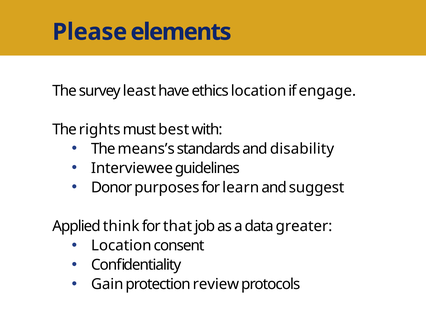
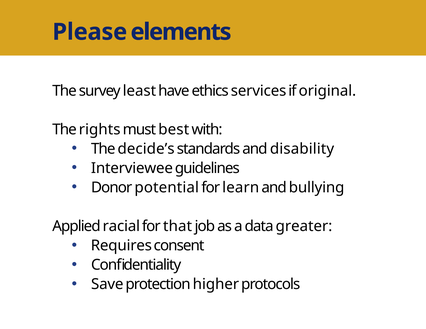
ethics location: location -> services (259, 91)
engage: engage -> original (327, 91)
means’s: means’s -> decide’s (146, 149)
purposes: purposes -> potential (167, 188)
suggest: suggest -> bullying (317, 188)
think: think -> racial (121, 226)
Location: Location -> Requires (121, 246)
Gain: Gain -> Save (107, 284)
review: review -> higher (216, 284)
